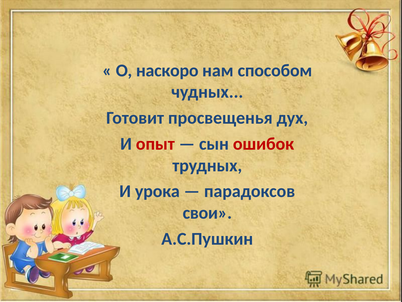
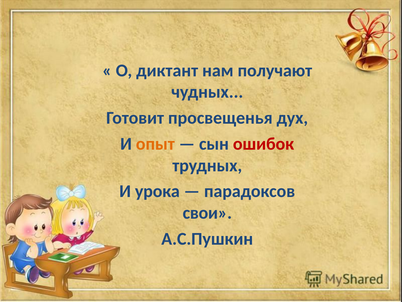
наскоро: наскоро -> диктант (167, 70)
способом: способом -> получают (275, 70)
опыт colour: red -> orange (155, 144)
